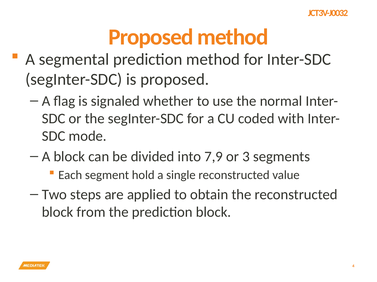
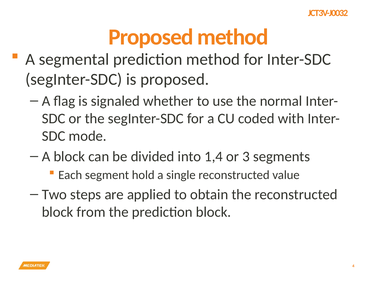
7,9: 7,9 -> 1,4 (214, 157)
